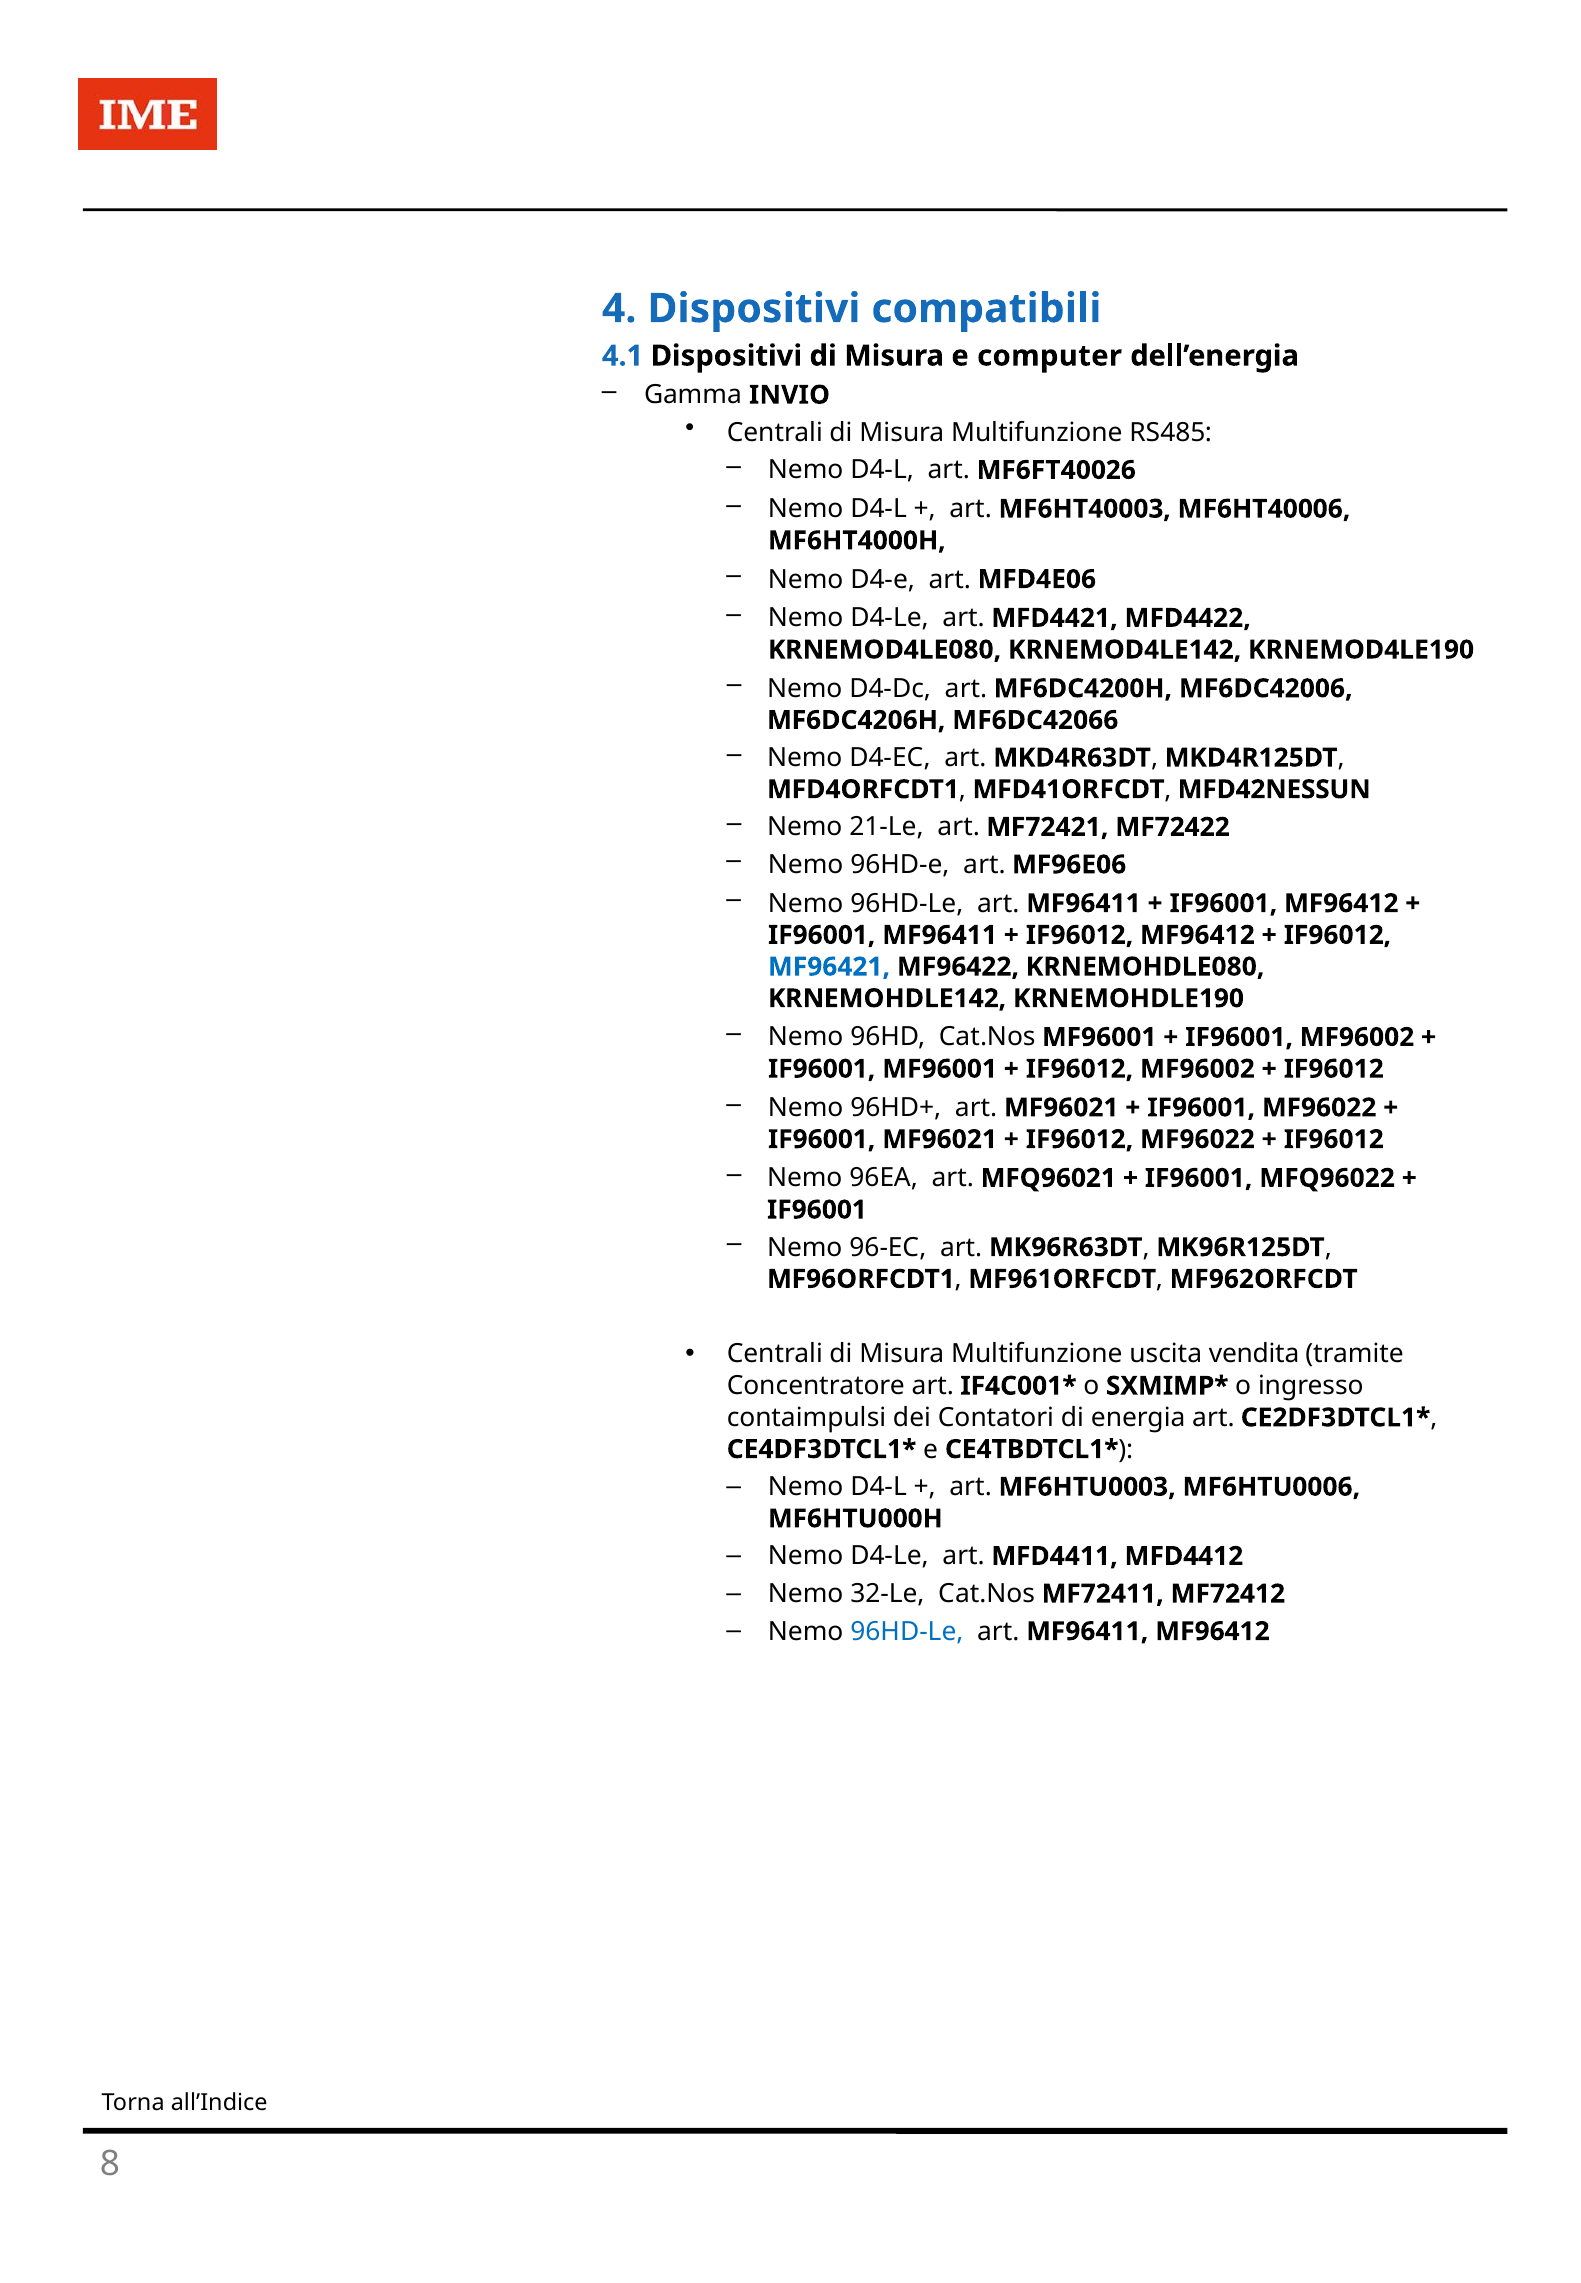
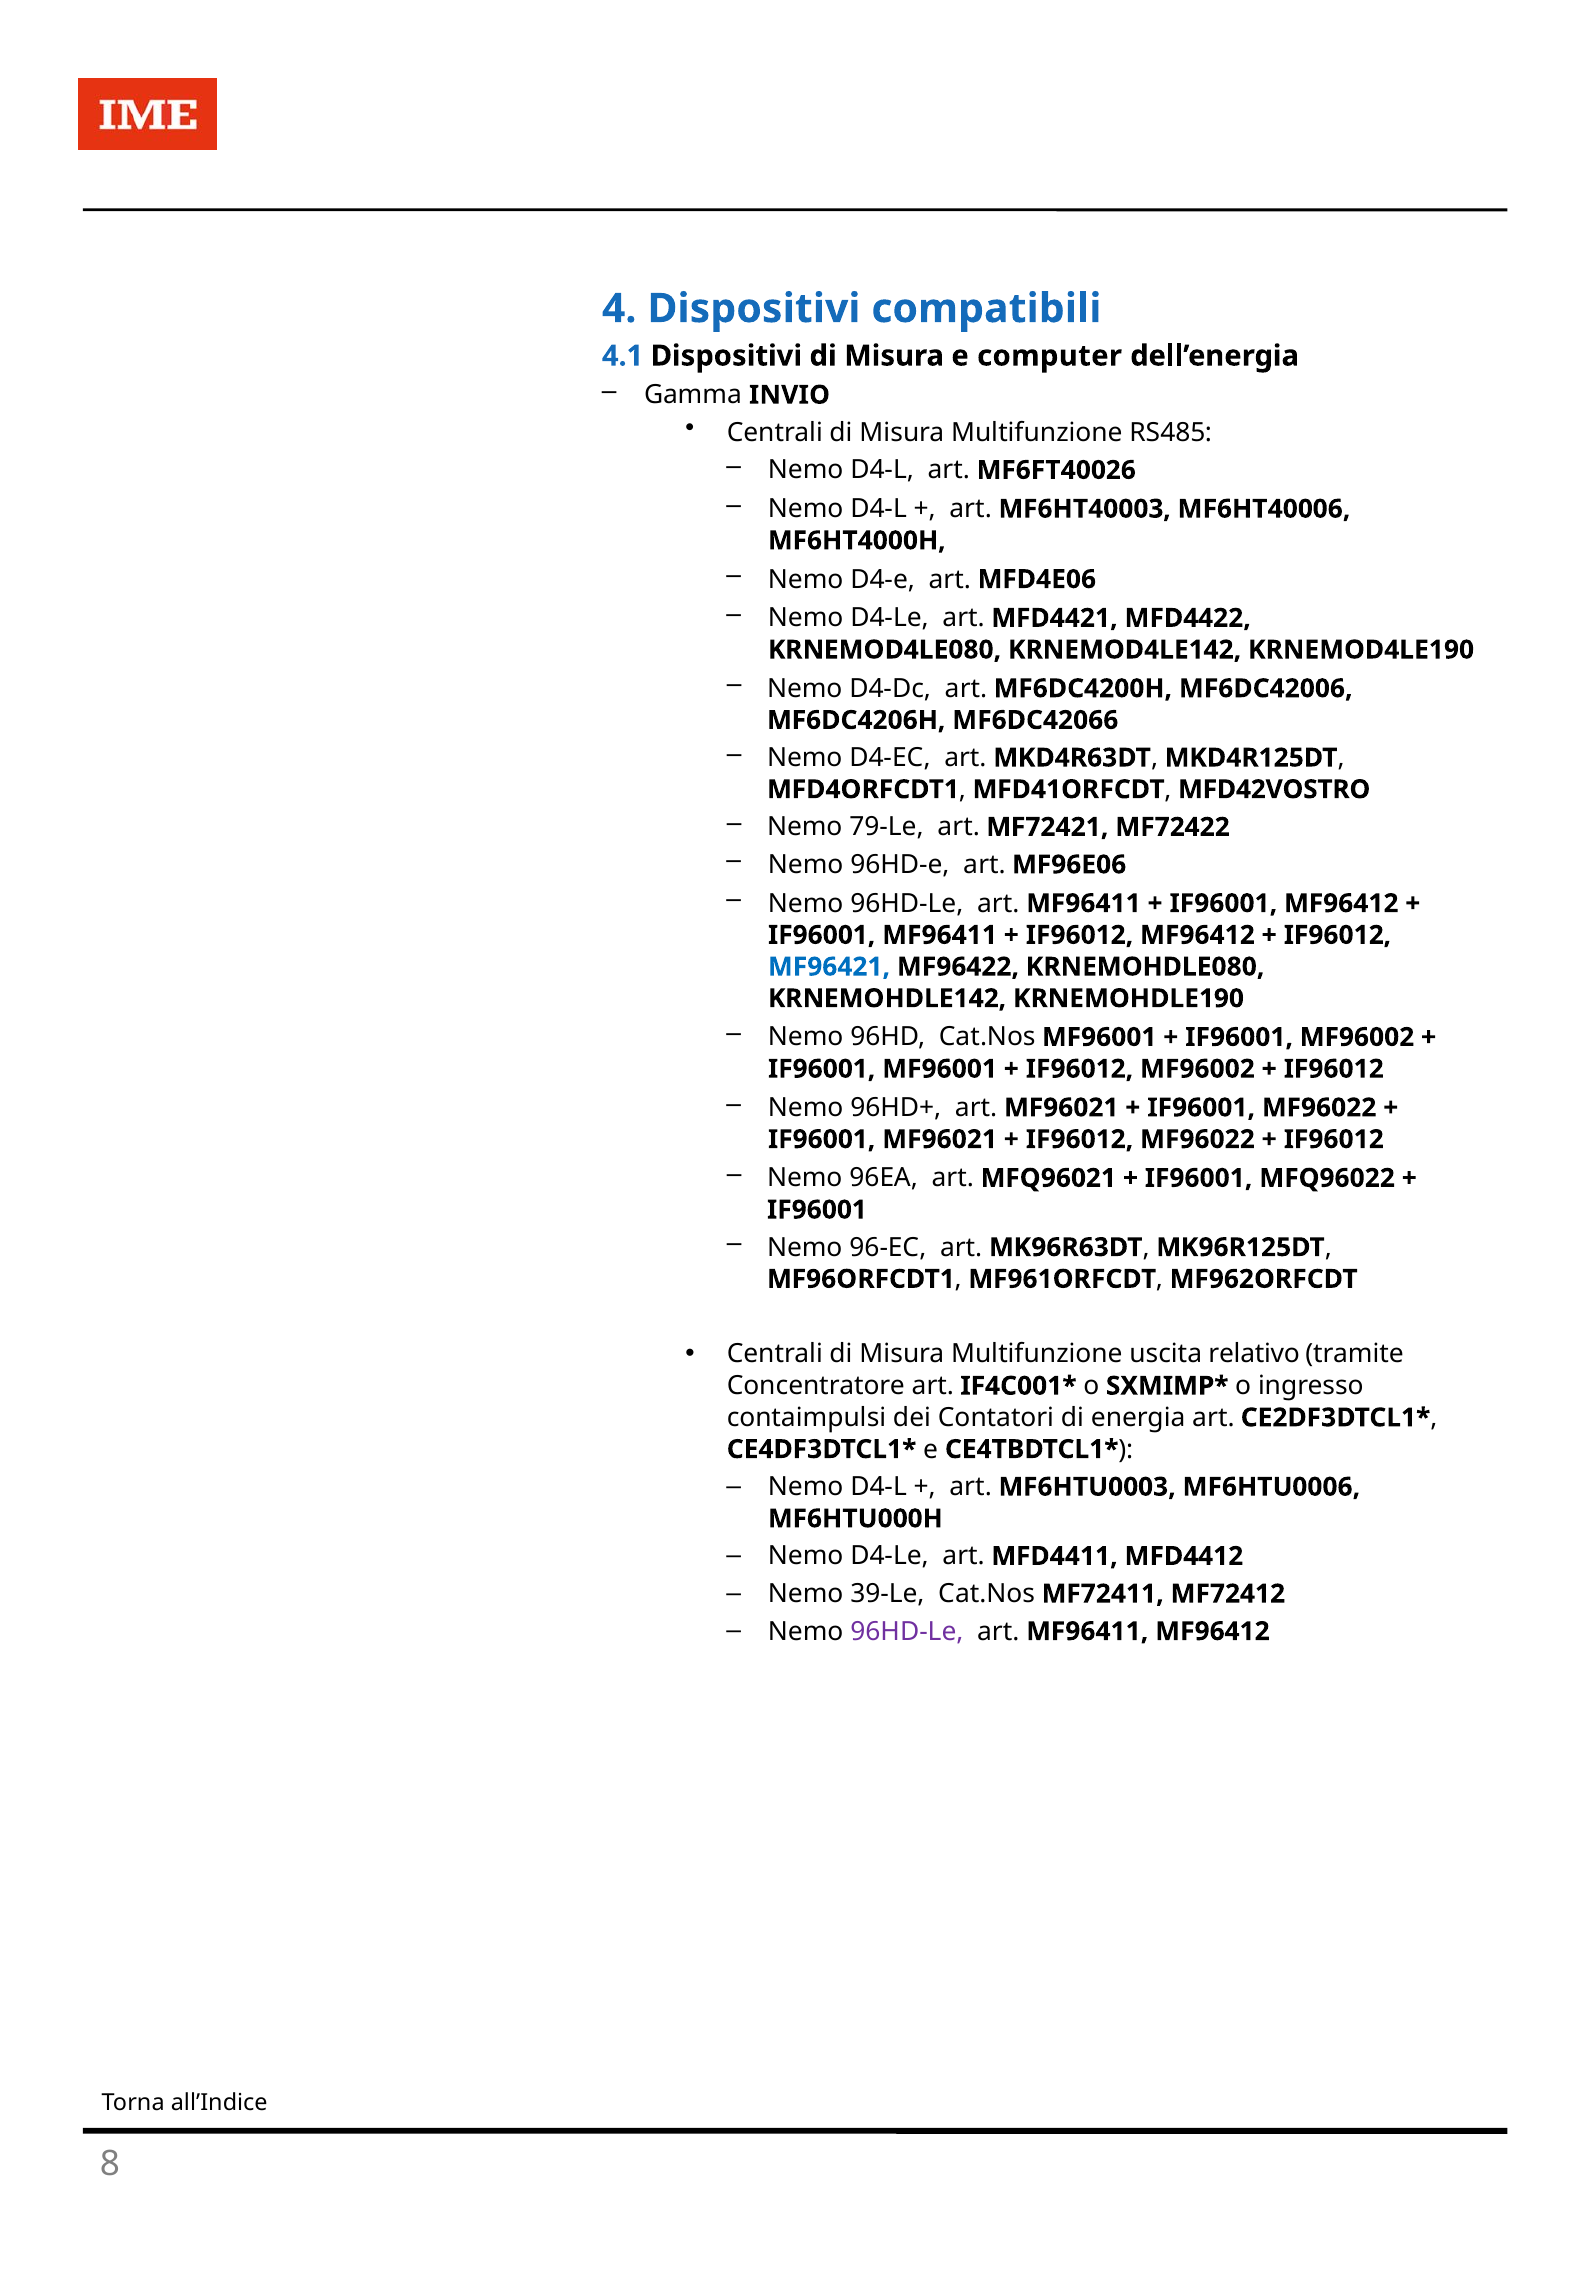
MFD42NESSUN: MFD42NESSUN -> MFD42VOSTRO (1274, 790)
21-Le: 21-Le -> 79-Le (886, 827)
vendita: vendita -> relativo (1254, 1355)
32-Le: 32-Le -> 39-Le (887, 1594)
96HD-Le colour: blue -> purple (907, 1632)
